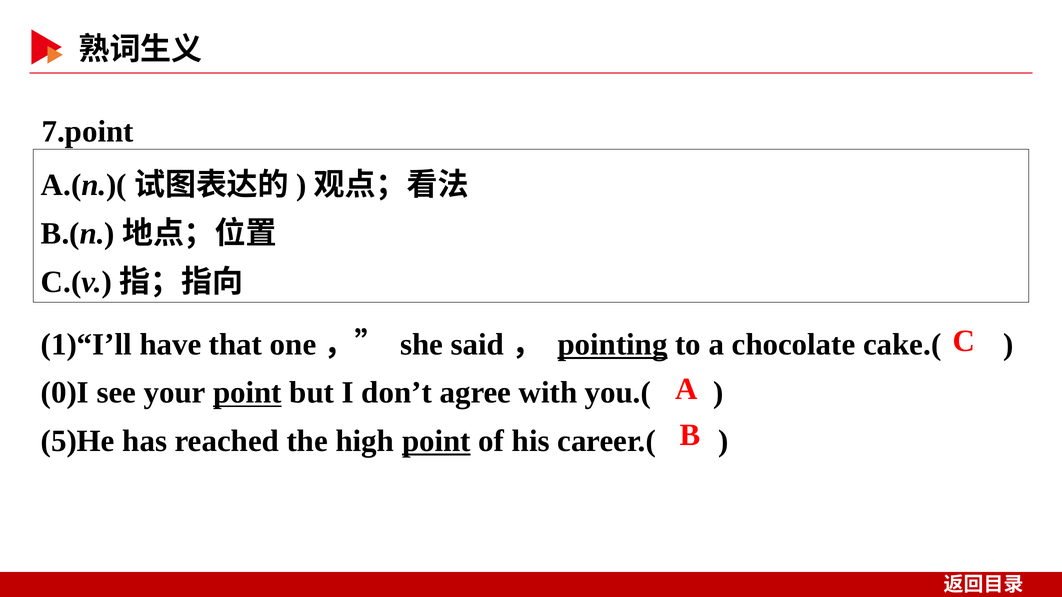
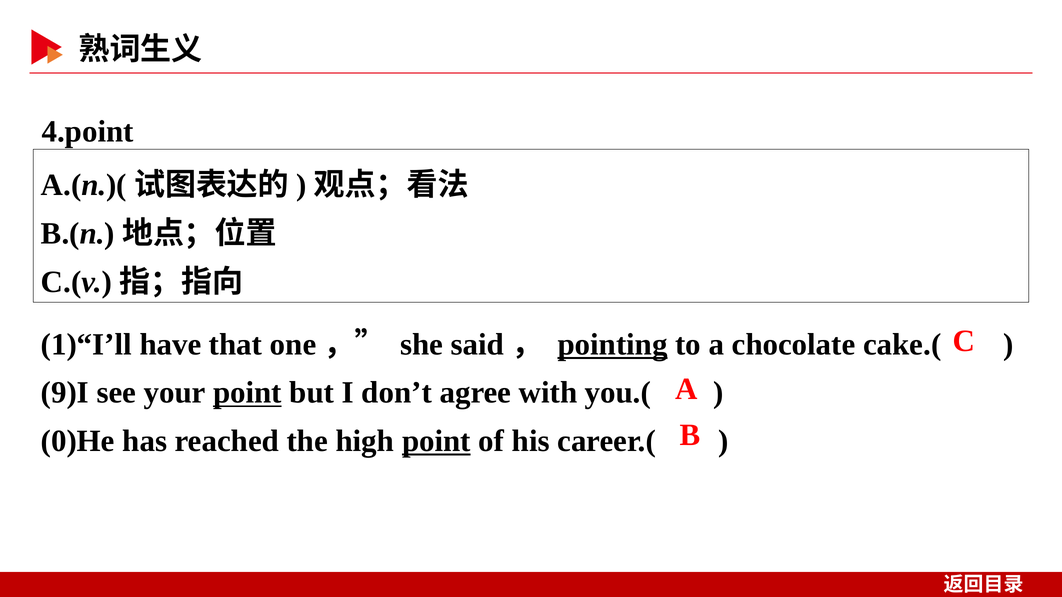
7.point: 7.point -> 4.point (88, 132)
0)I: 0)I -> 9)I (65, 393)
5)He: 5)He -> 0)He (78, 441)
